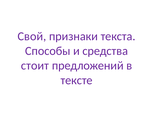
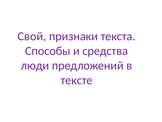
стоит: стоит -> люди (35, 65)
